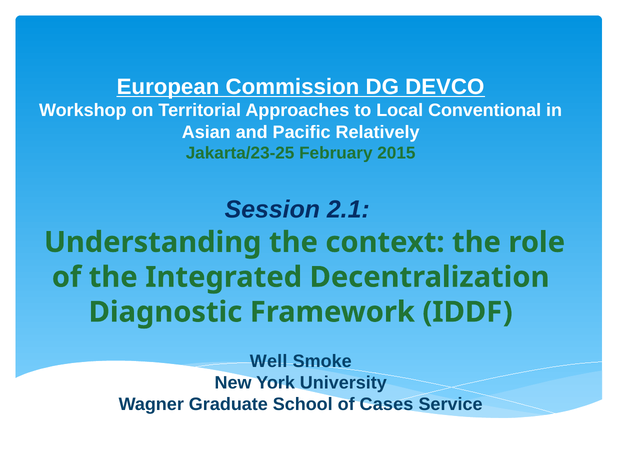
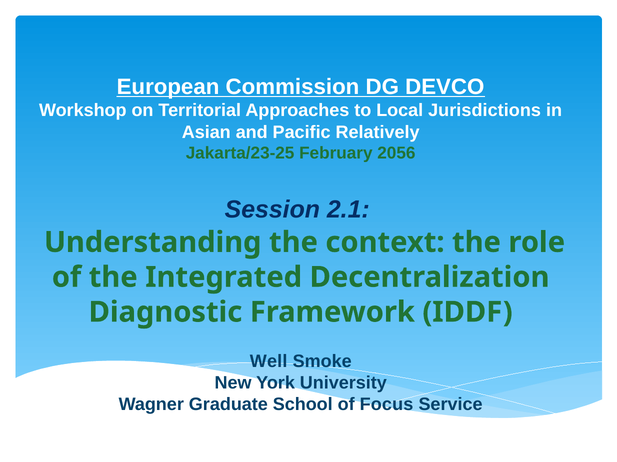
Conventional: Conventional -> Jurisdictions (485, 111)
2015: 2015 -> 2056 (396, 153)
Cases: Cases -> Focus (386, 405)
